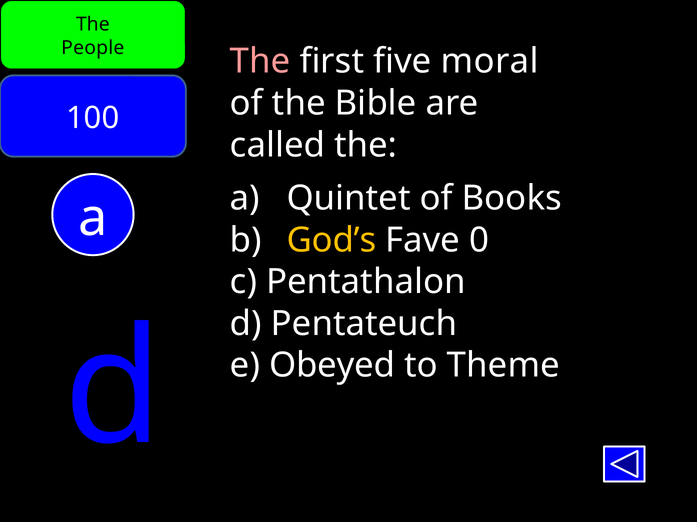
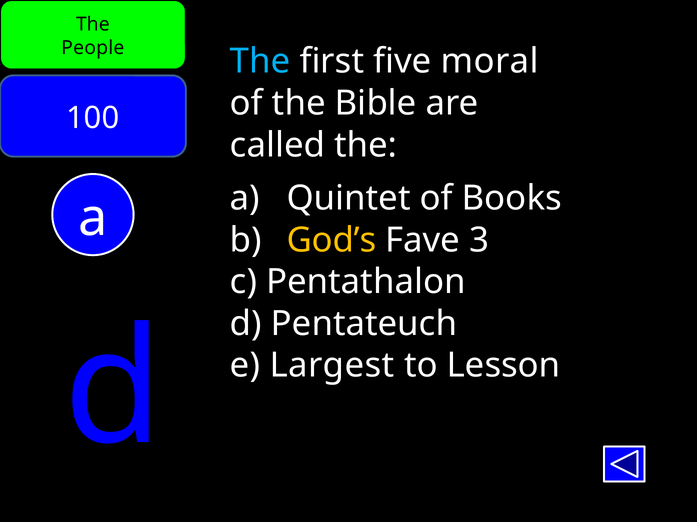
The colour: pink -> light blue (260, 62)
0: 0 -> 3 (479, 241)
Obeyed: Obeyed -> Largest (332, 366)
Theme: Theme -> Lesson (503, 366)
